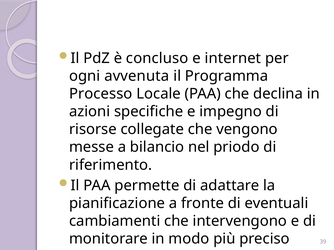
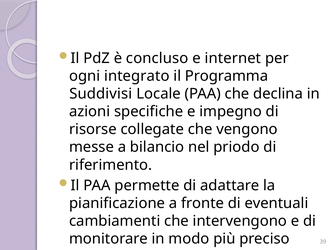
avvenuta: avvenuta -> integrato (137, 76)
Processo: Processo -> Suddivisi (101, 94)
